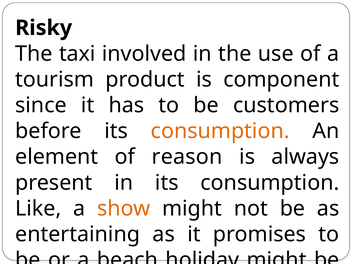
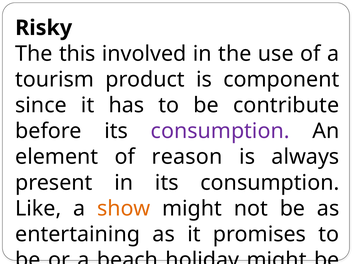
taxi: taxi -> this (77, 54)
customers: customers -> contribute (286, 105)
consumption colour: orange -> purple (220, 131)
